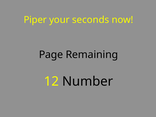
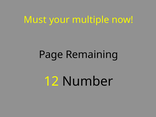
Piper: Piper -> Must (35, 20)
seconds: seconds -> multiple (91, 20)
